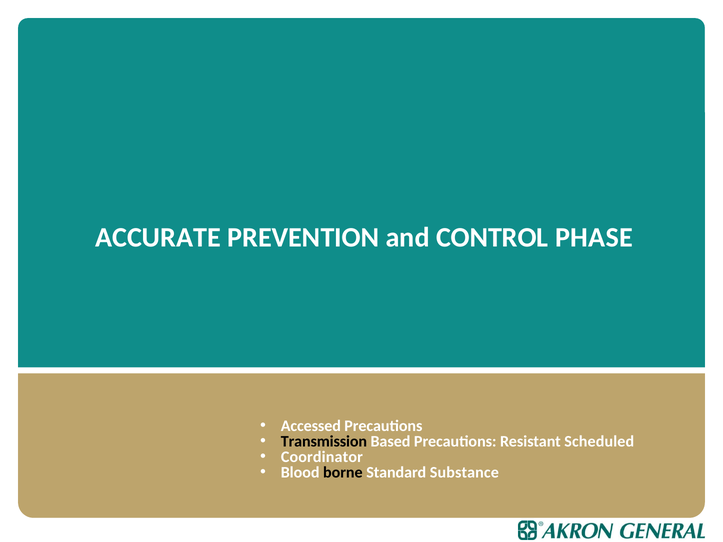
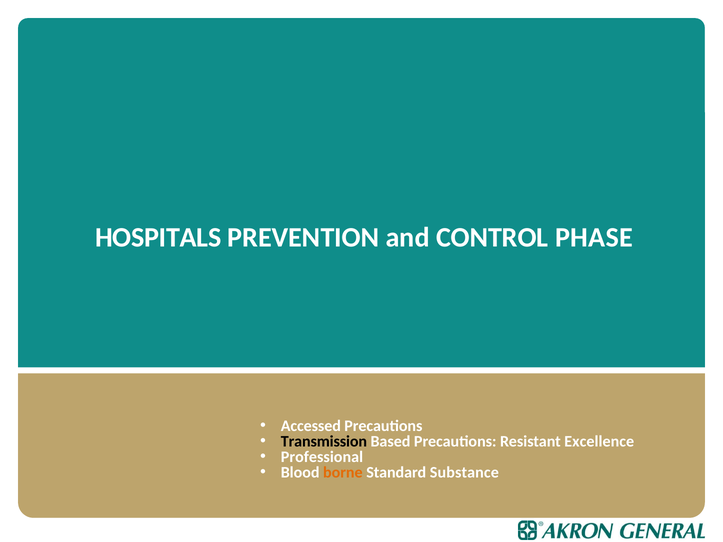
ACCURATE: ACCURATE -> HOSPITALS (158, 238)
Scheduled: Scheduled -> Excellence (599, 442)
Coordinator: Coordinator -> Professional (322, 457)
borne colour: black -> orange (343, 473)
